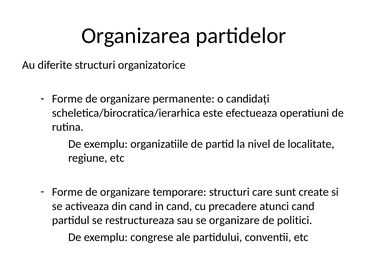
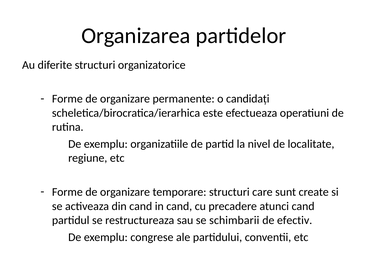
se organizare: organizare -> schimbarii (234, 220)
politici: politici -> efectiv (295, 220)
